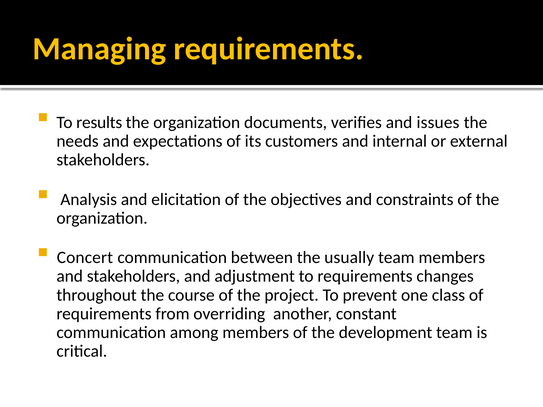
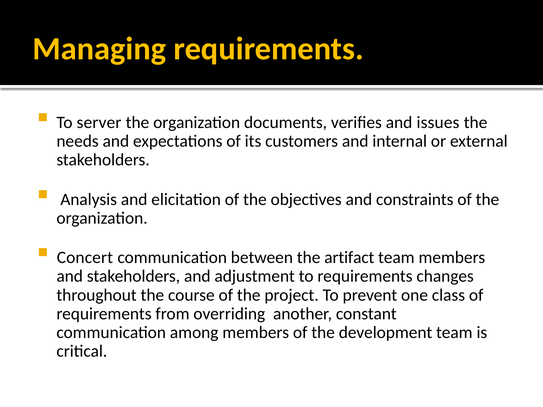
results: results -> server (99, 122)
usually: usually -> artifact (349, 258)
